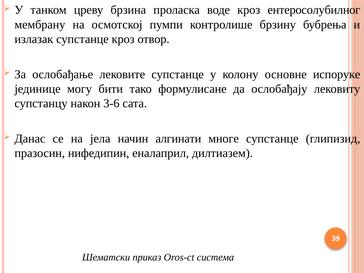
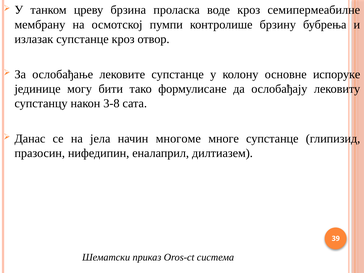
ентеросолубилног: ентеросолубилног -> семипермеабилне (314, 10)
3-6: 3-6 -> 3-8 (111, 103)
алгинати: алгинати -> многоме (178, 139)
